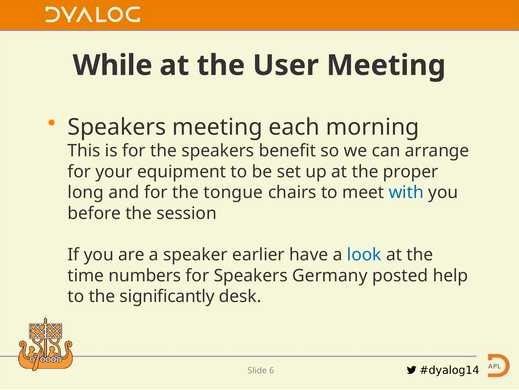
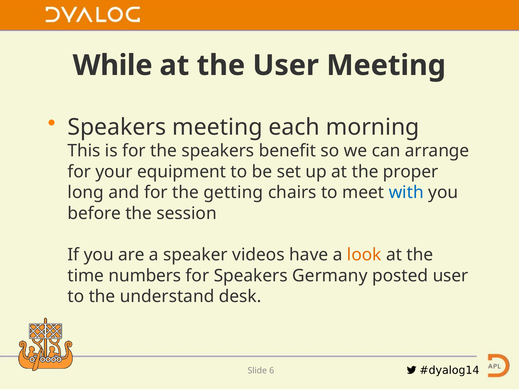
tongue: tongue -> getting (233, 192)
earlier: earlier -> videos (258, 254)
look colour: blue -> orange (364, 254)
posted help: help -> user (450, 275)
significantly: significantly -> understand (167, 296)
